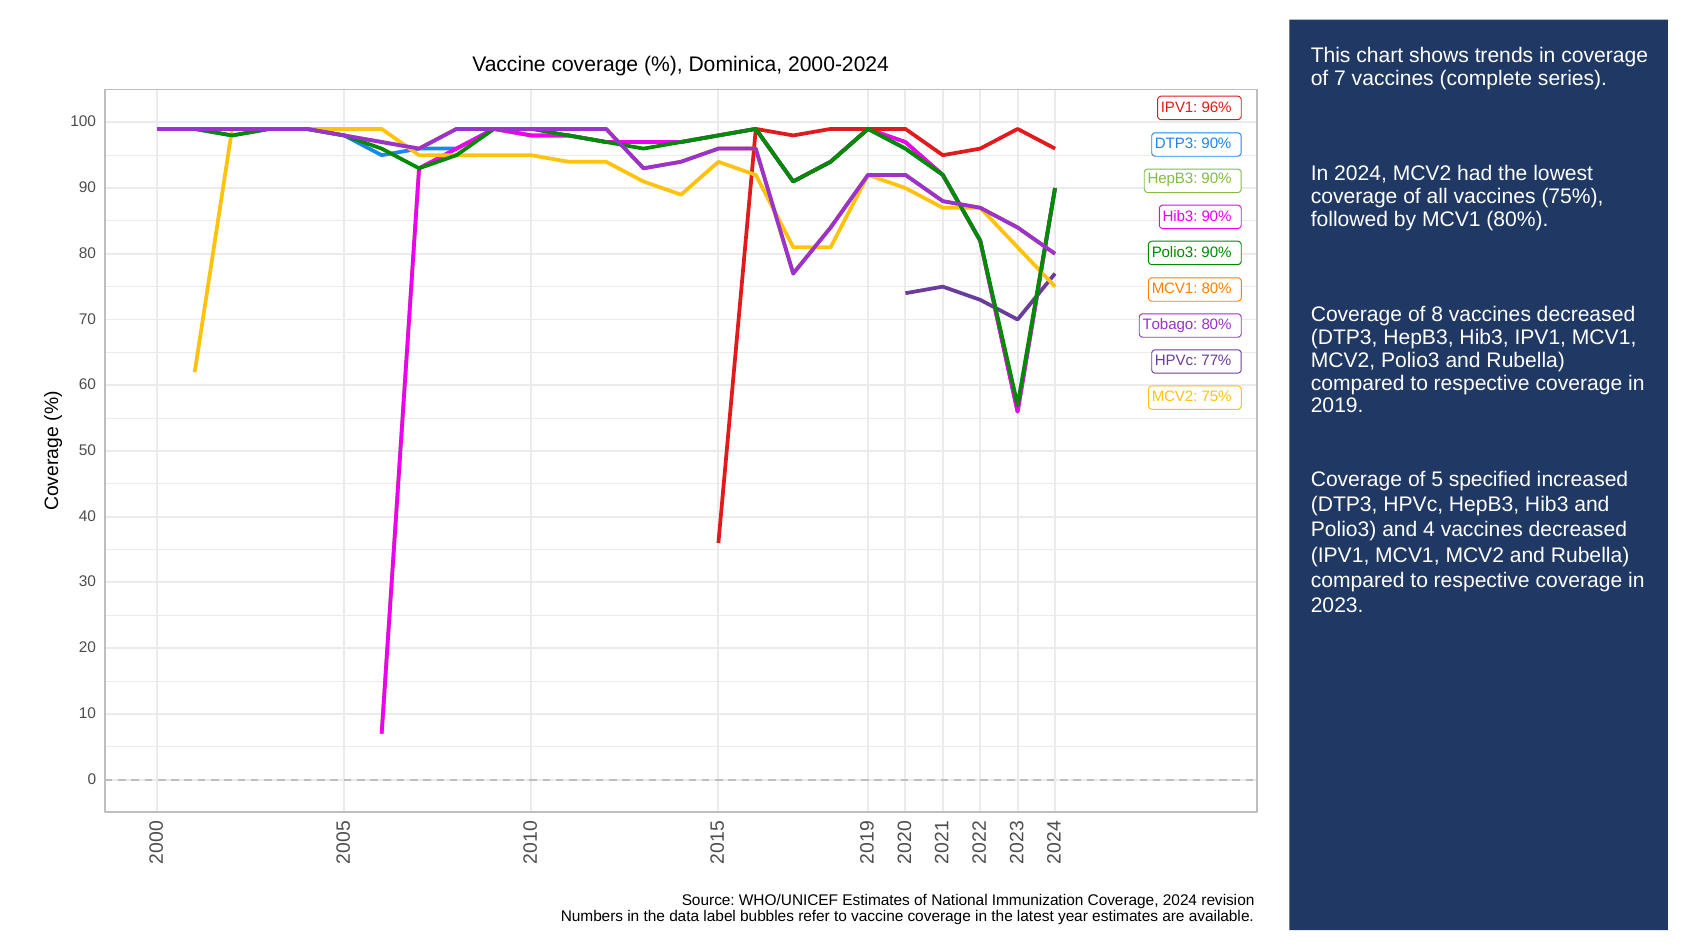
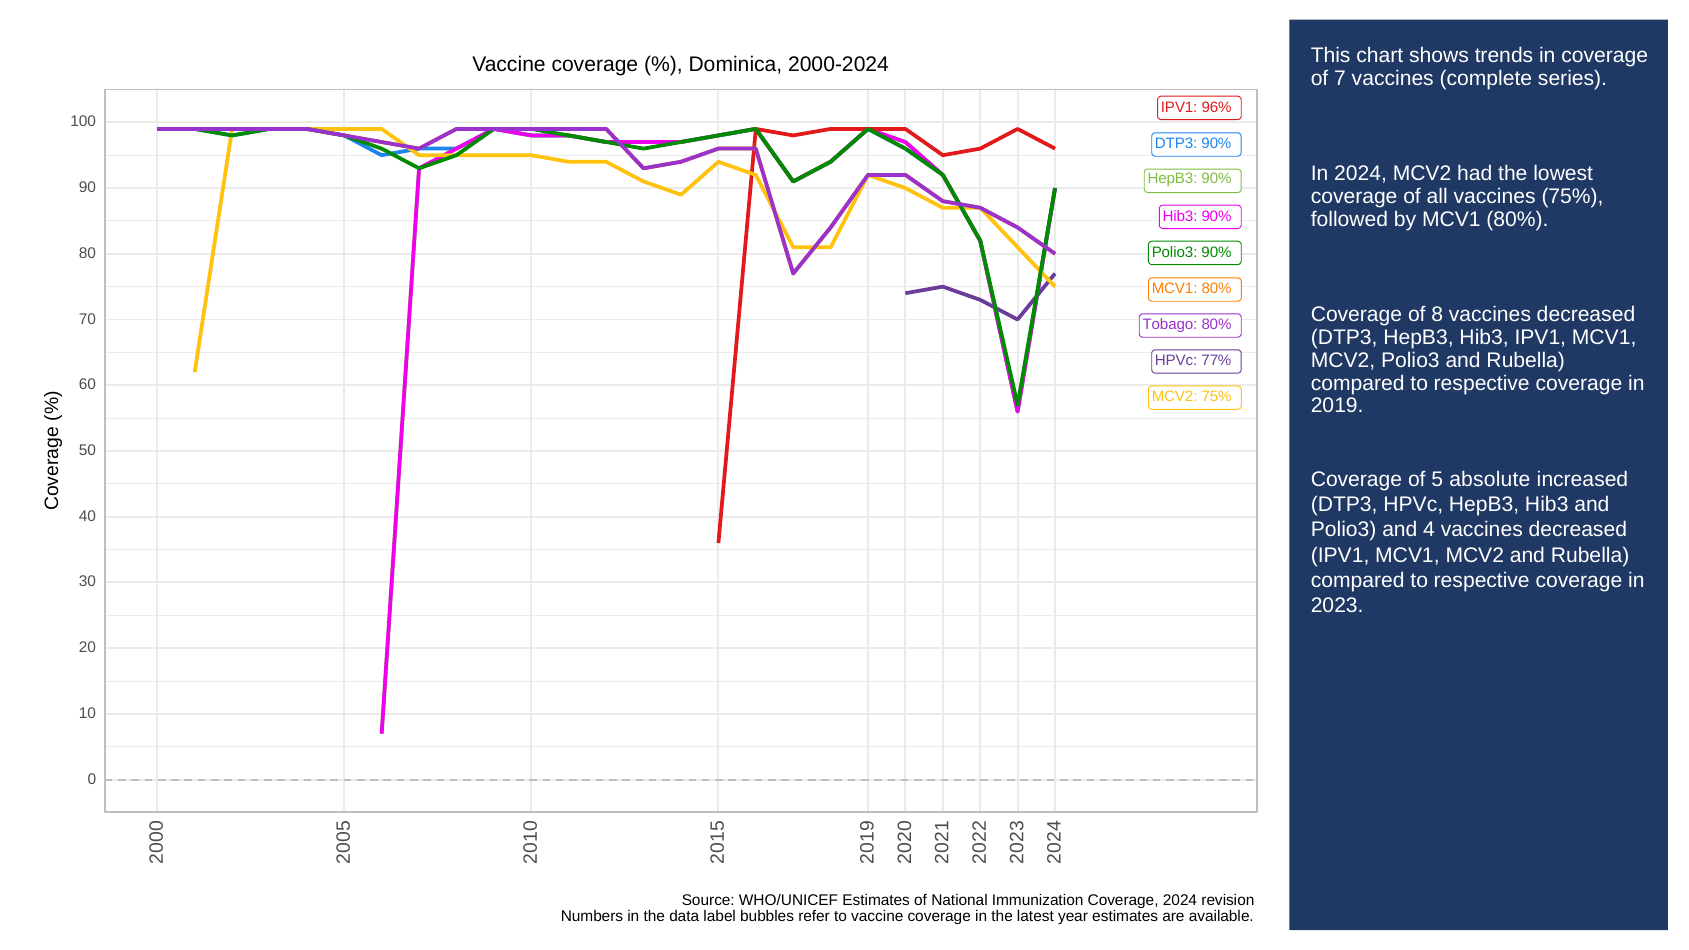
specified: specified -> absolute (1490, 479)
